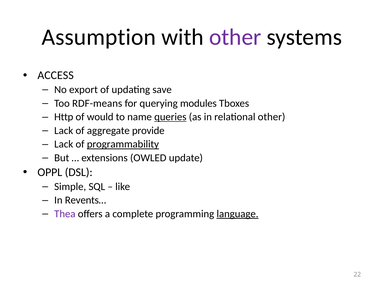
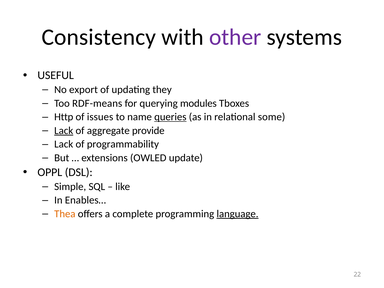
Assumption: Assumption -> Consistency (99, 37)
ACCESS: ACCESS -> USEFUL (56, 75)
save: save -> they (162, 90)
would: would -> issues (100, 117)
relational other: other -> some (272, 117)
Lack underline: none -> present (64, 131)
programmability underline: present -> none (123, 144)
Revents…: Revents… -> Enables… (85, 200)
Thea colour: purple -> orange (65, 214)
